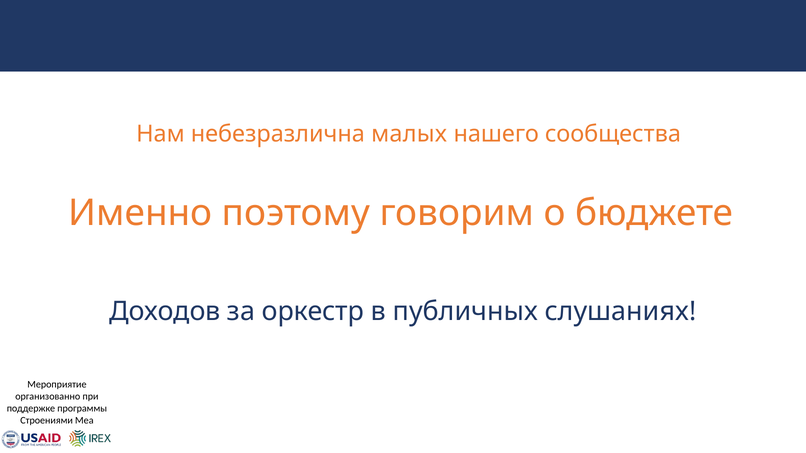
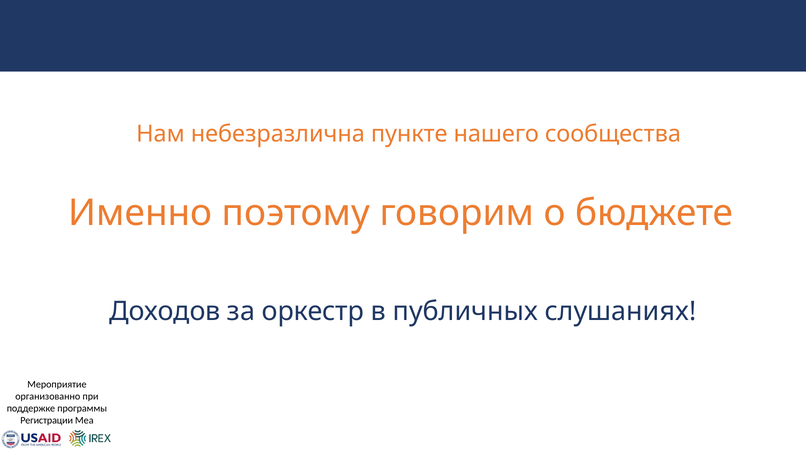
малых: малых -> пункте (409, 134)
Строениями: Строениями -> Регистрации (47, 421)
